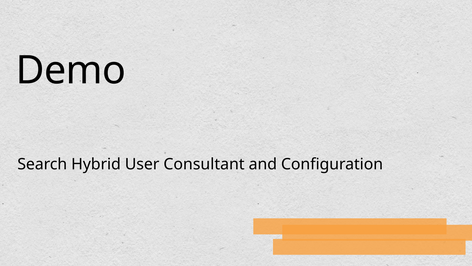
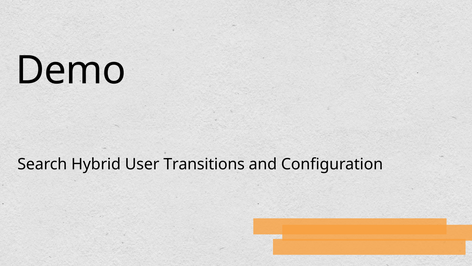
Consultant: Consultant -> Transitions (204, 164)
